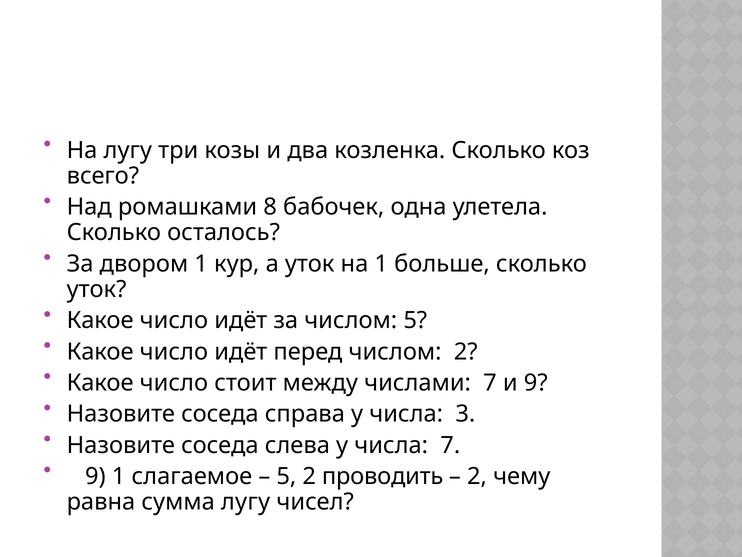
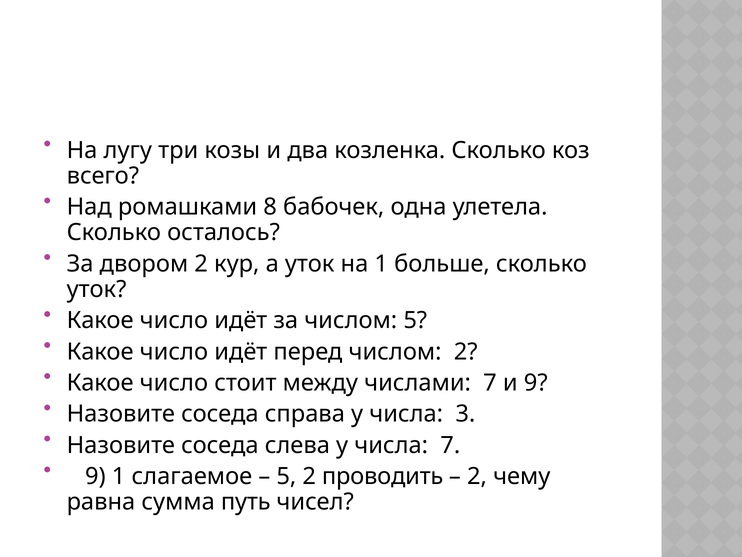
двором 1: 1 -> 2 (201, 264)
сумма лугу: лугу -> путь (246, 502)
